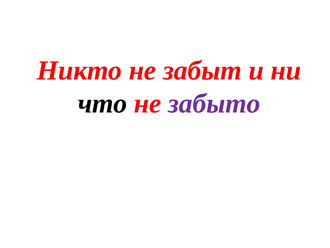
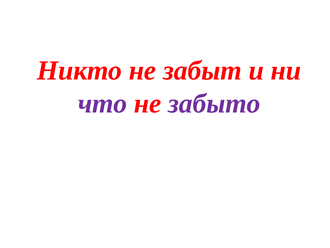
что colour: black -> purple (102, 103)
